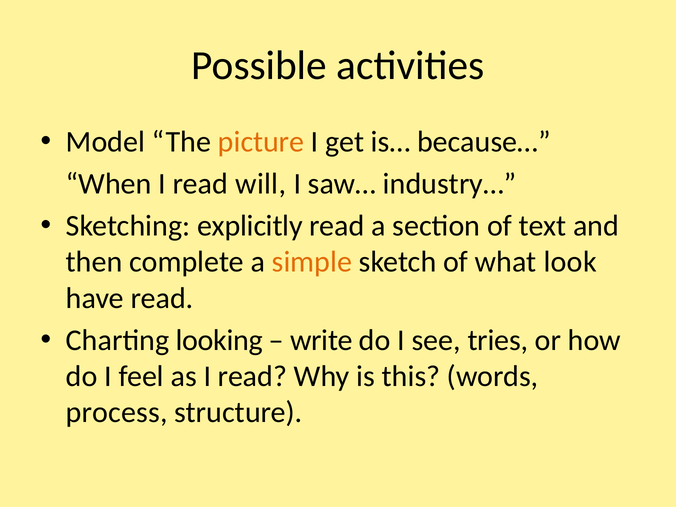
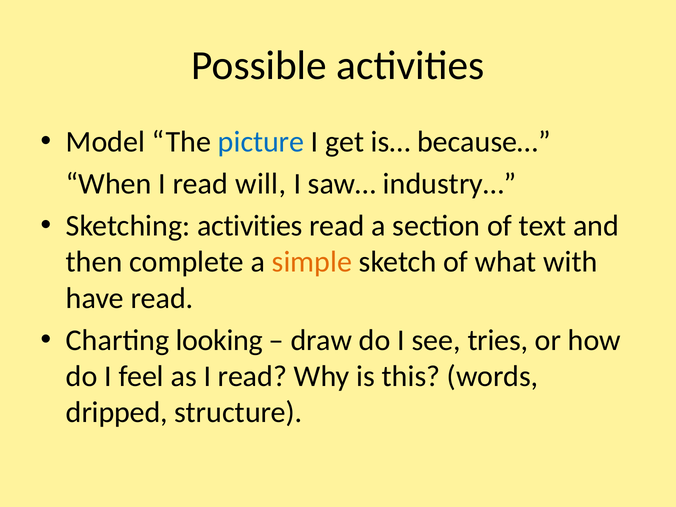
picture colour: orange -> blue (261, 142)
Sketching explicitly: explicitly -> activities (250, 226)
look: look -> with (570, 262)
write: write -> draw (321, 340)
process: process -> dripped (117, 412)
